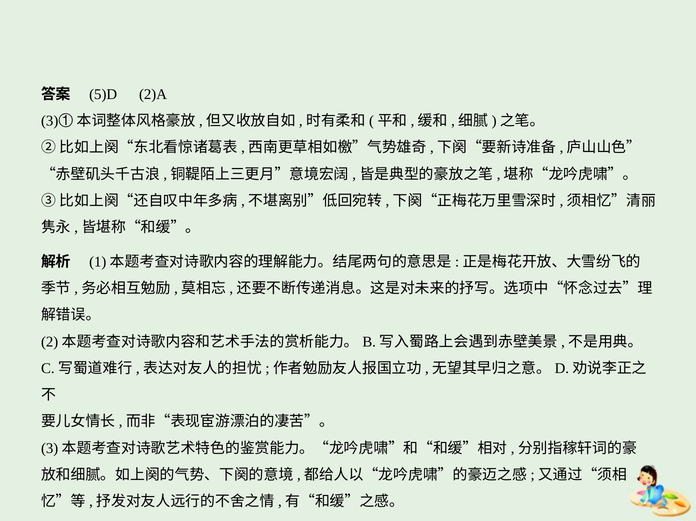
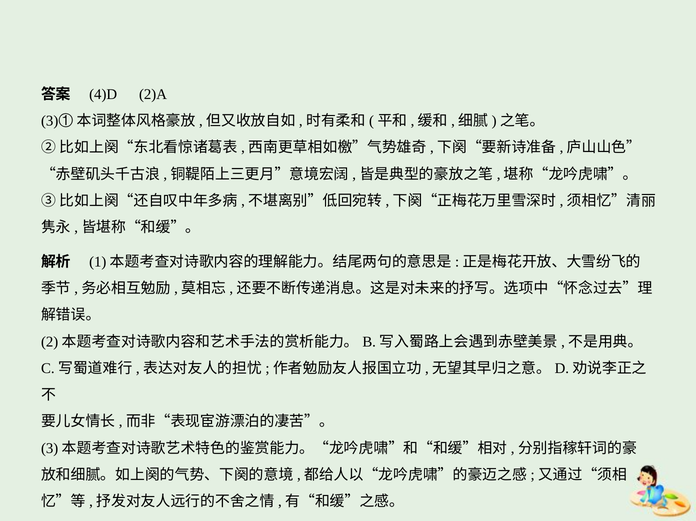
5)D: 5)D -> 4)D (103, 94)
